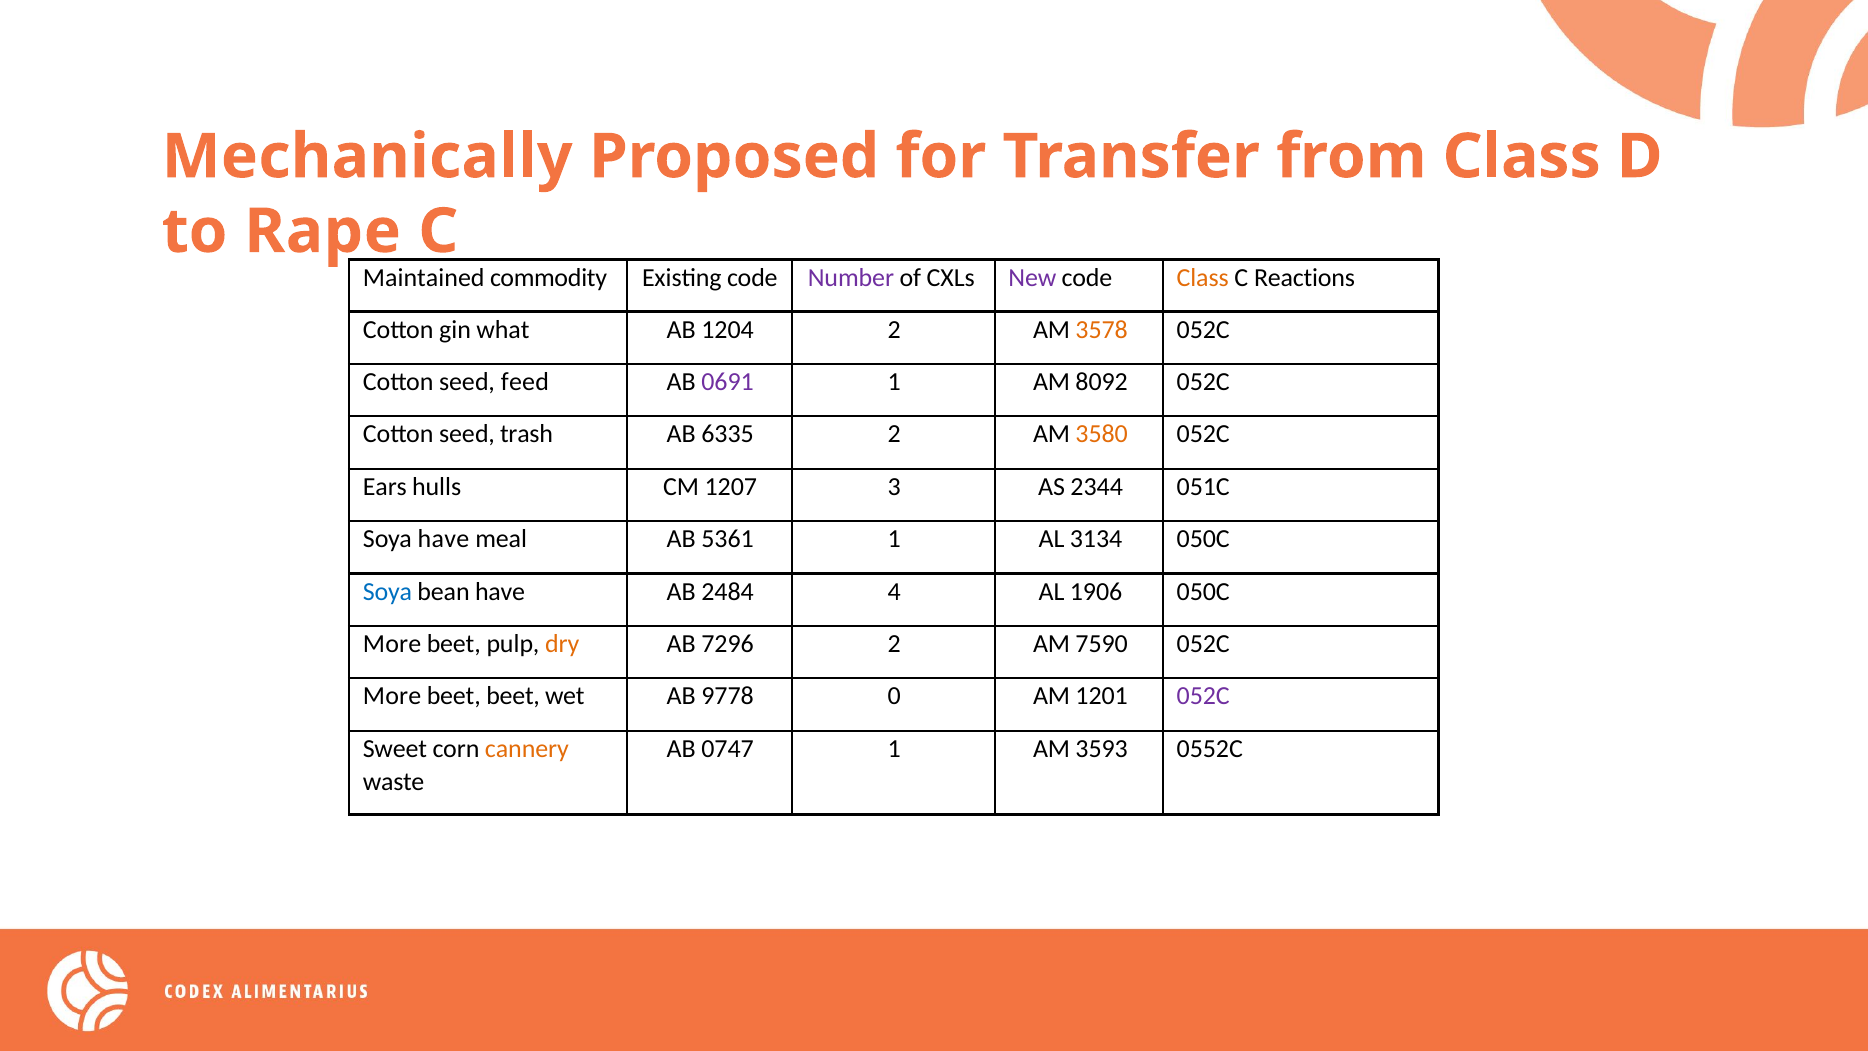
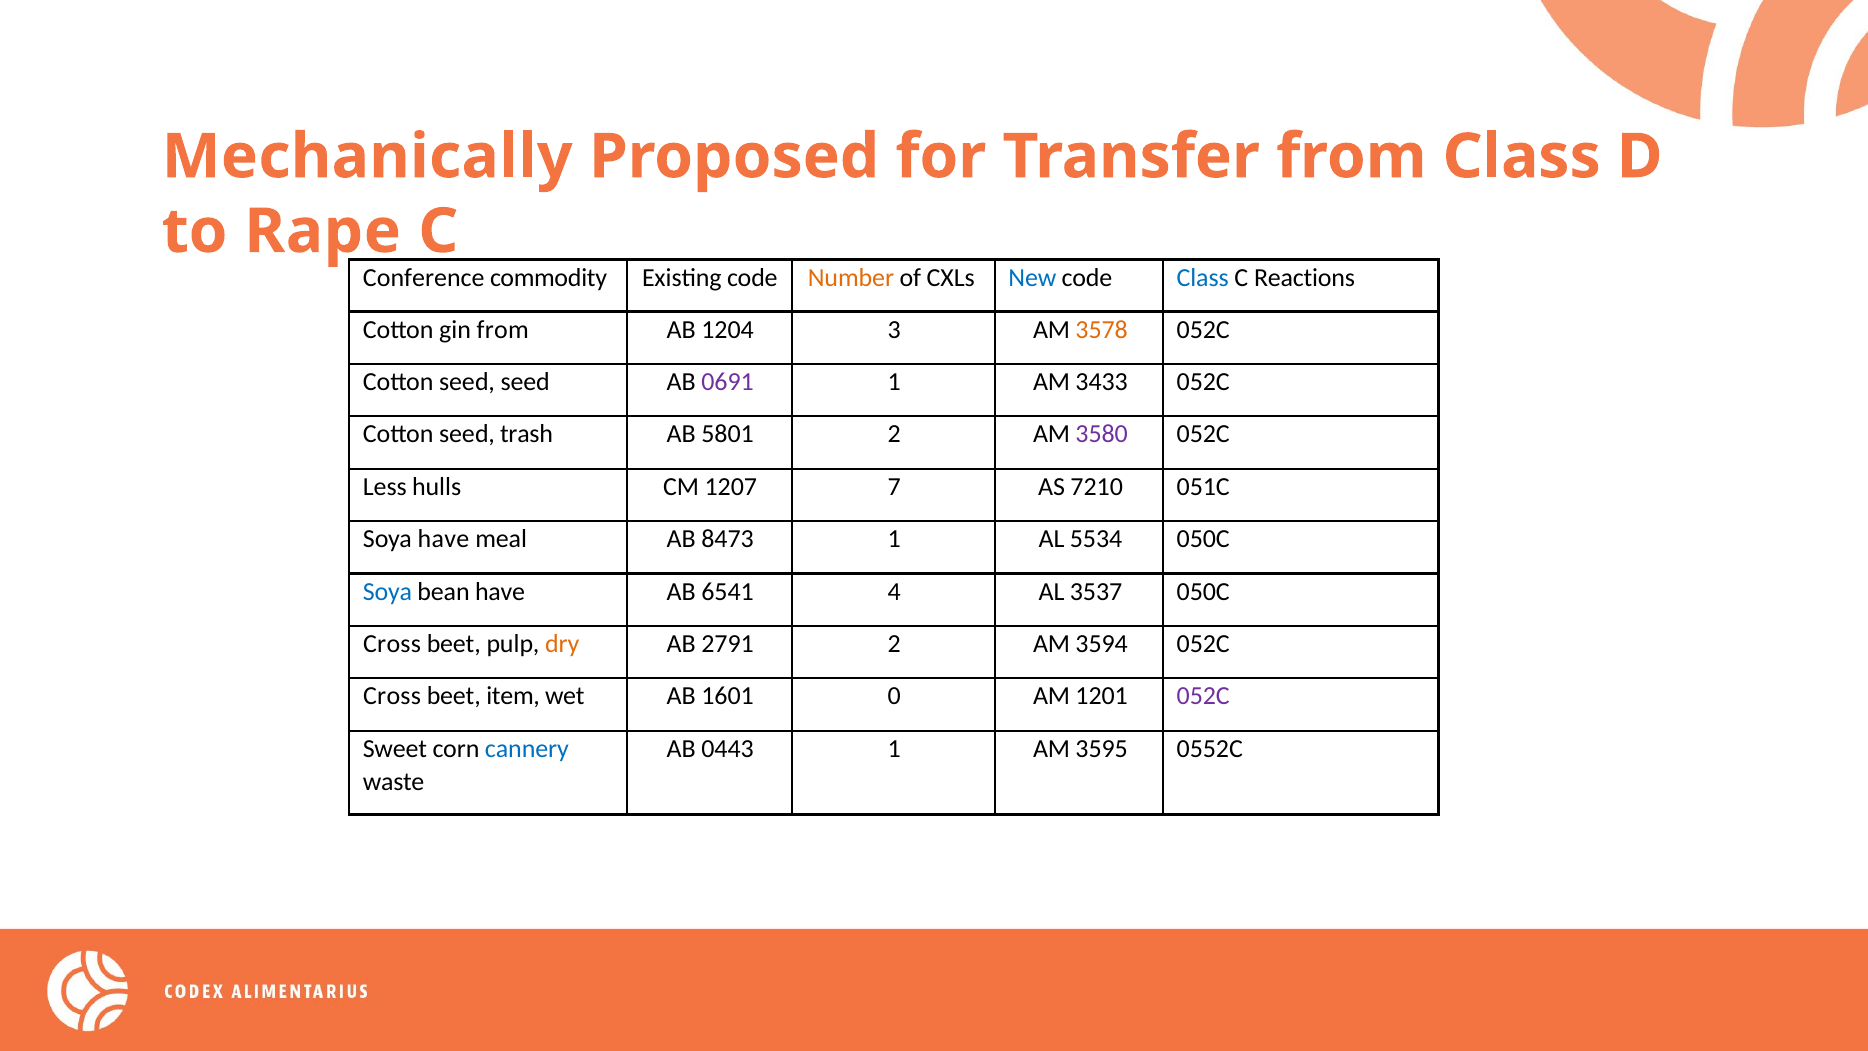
Maintained: Maintained -> Conference (424, 278)
Number colour: purple -> orange (851, 278)
New colour: purple -> blue (1032, 278)
Class colour: orange -> blue (1203, 278)
gin what: what -> from (503, 330)
1204 2: 2 -> 3 (894, 330)
seed feed: feed -> seed (525, 382)
8092: 8092 -> 3433 (1102, 382)
6335: 6335 -> 5801 (728, 434)
3580 colour: orange -> purple (1102, 434)
Ears: Ears -> Less (385, 487)
3: 3 -> 7 (894, 487)
2344: 2344 -> 7210 (1097, 487)
5361: 5361 -> 8473 (728, 539)
3134: 3134 -> 5534 (1096, 539)
2484: 2484 -> 6541 (728, 591)
1906: 1906 -> 3537 (1096, 591)
More: More -> Cross (392, 644)
7296: 7296 -> 2791 (728, 644)
7590: 7590 -> 3594 (1102, 644)
More: More -> Cross (392, 696)
beet beet: beet -> item (513, 696)
9778: 9778 -> 1601 (728, 696)
cannery colour: orange -> blue (527, 749)
0747: 0747 -> 0443 (728, 749)
3593: 3593 -> 3595 (1102, 749)
